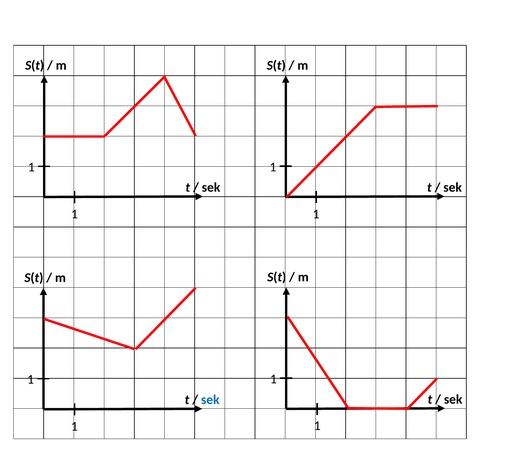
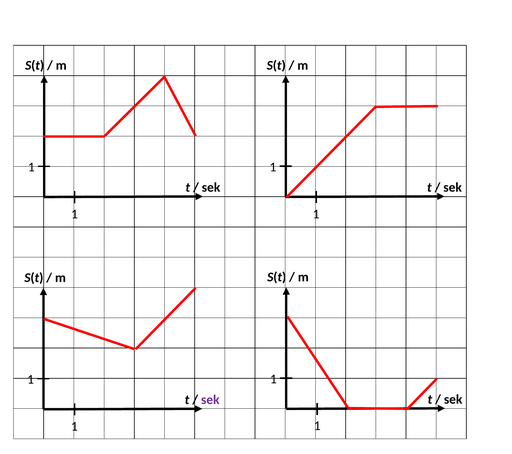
sek colour: blue -> purple (210, 399)
